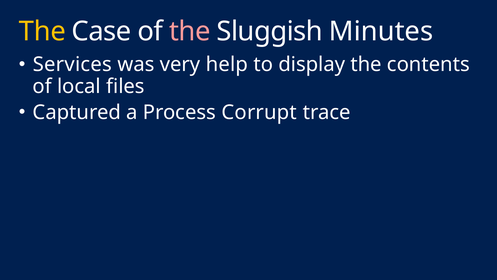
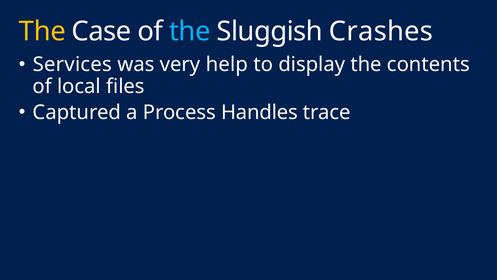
the colour: pink -> light blue (190, 31)
Minutes: Minutes -> Crashes (381, 31)
Corrupt: Corrupt -> Handles (259, 112)
